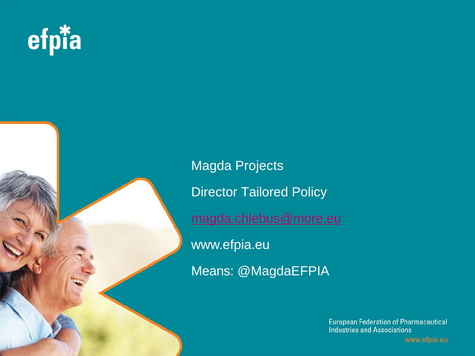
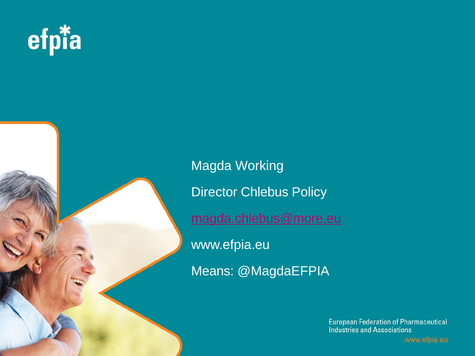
Projects: Projects -> Working (259, 166)
Tailored: Tailored -> Chlebus (265, 192)
